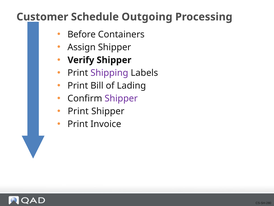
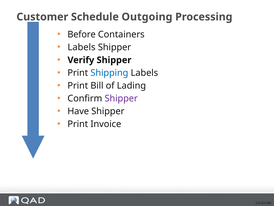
Assign: Assign -> Labels (81, 47)
Shipping colour: purple -> blue (109, 73)
Print: Print -> Have (78, 111)
